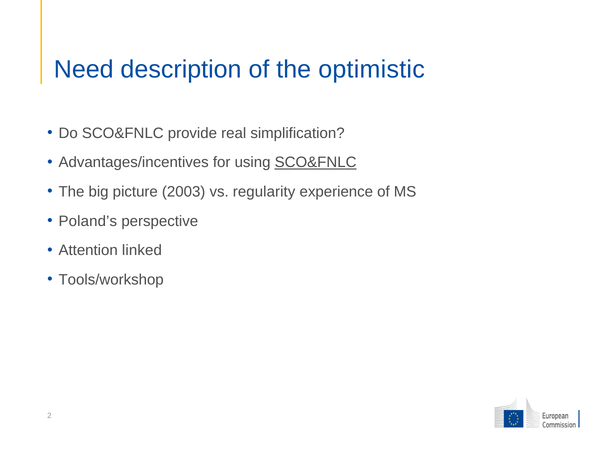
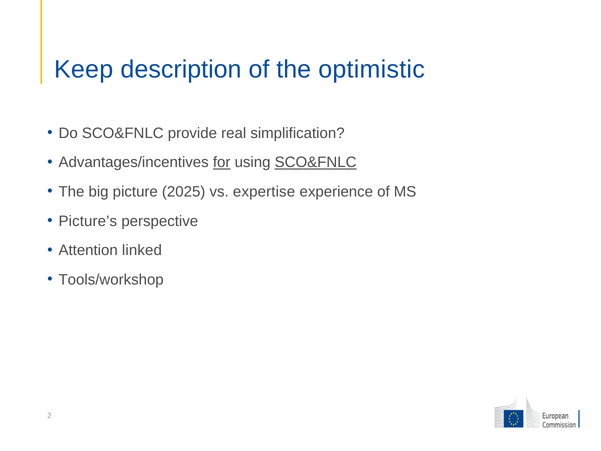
Need: Need -> Keep (84, 69)
for underline: none -> present (222, 162)
2003: 2003 -> 2025 (184, 192)
regularity: regularity -> expertise (264, 192)
Poland’s: Poland’s -> Picture’s (88, 221)
